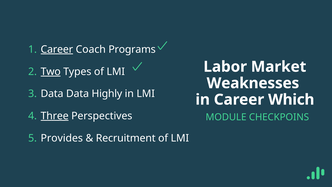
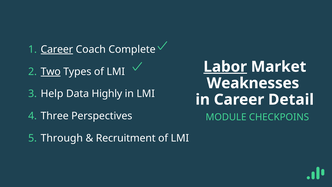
Programs: Programs -> Complete (132, 49)
Labor underline: none -> present (225, 67)
Data: Data -> Help (52, 94)
Which: Which -> Detail (291, 99)
Three underline: present -> none (55, 116)
Provides: Provides -> Through (62, 138)
